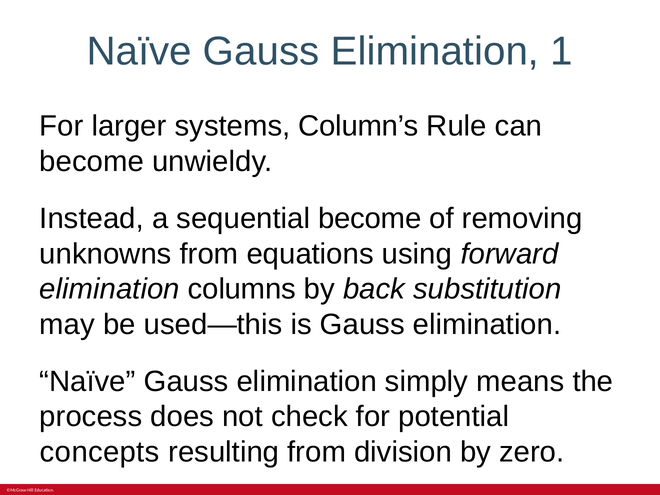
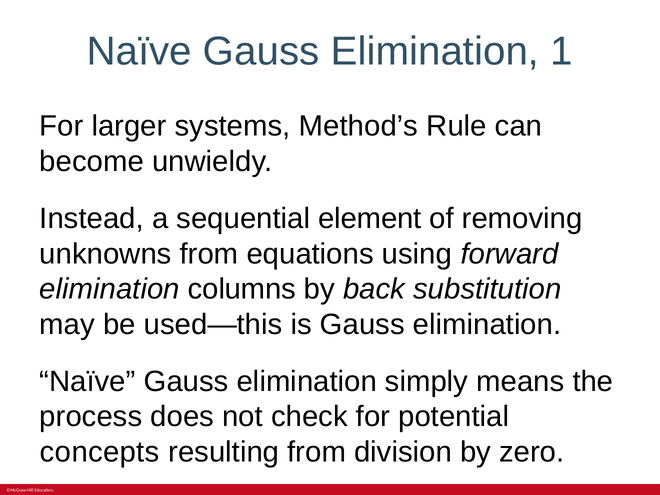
Column’s: Column’s -> Method’s (358, 126)
sequential become: become -> element (370, 219)
